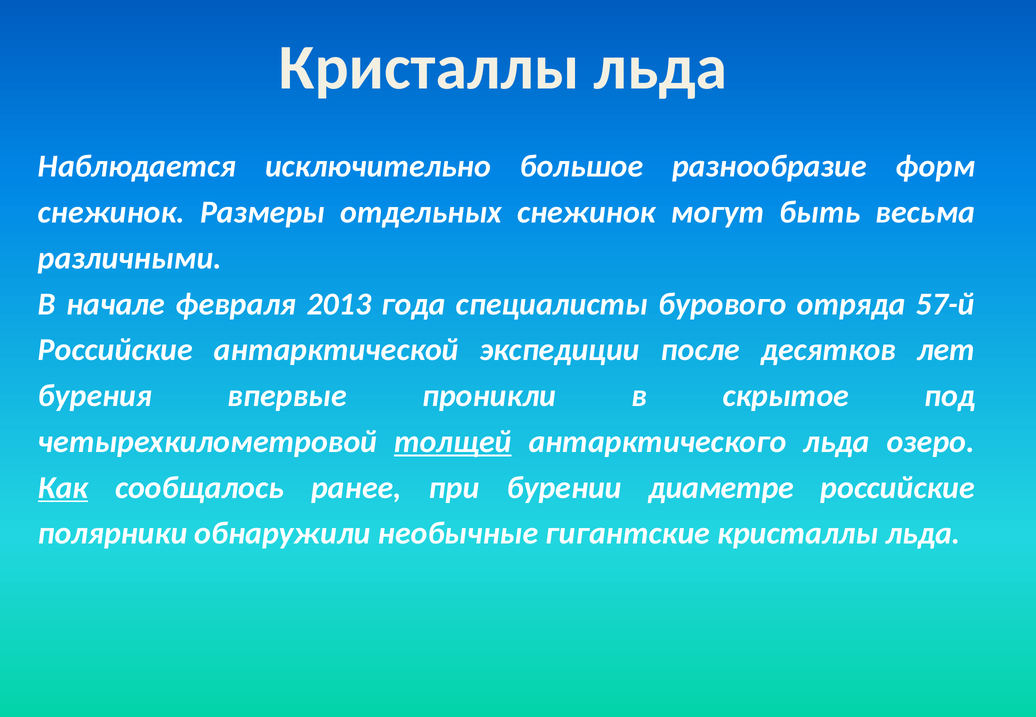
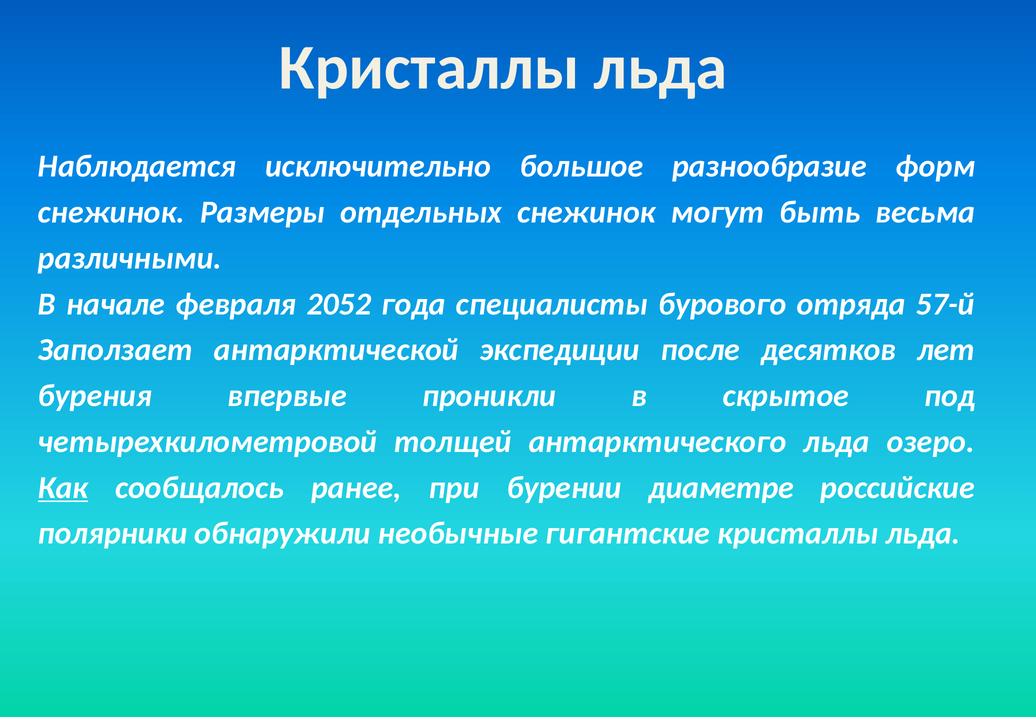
2013: 2013 -> 2052 (339, 304)
Российские: Российские -> Заползает (115, 350)
толщей underline: present -> none (453, 442)
